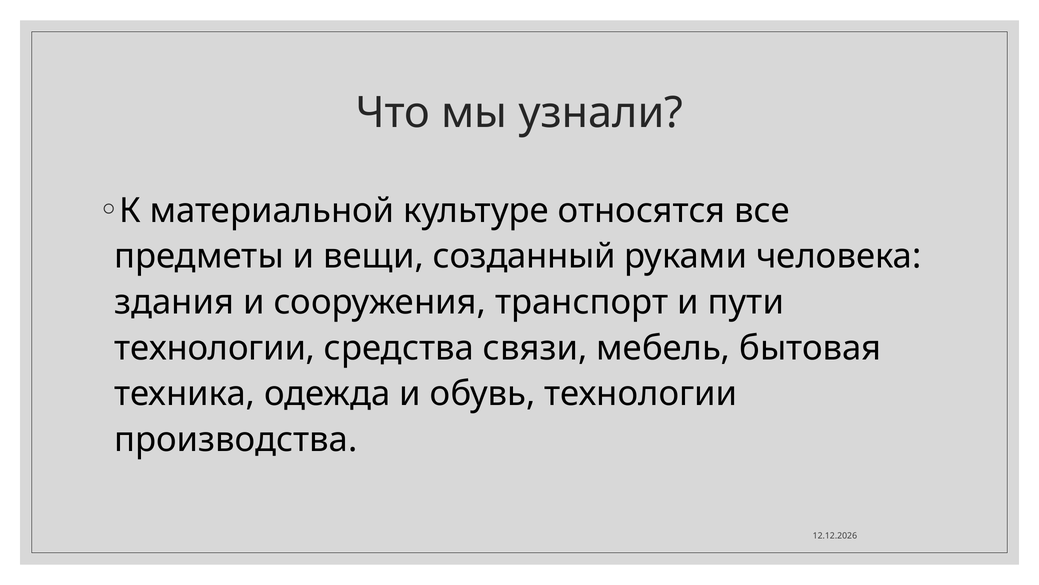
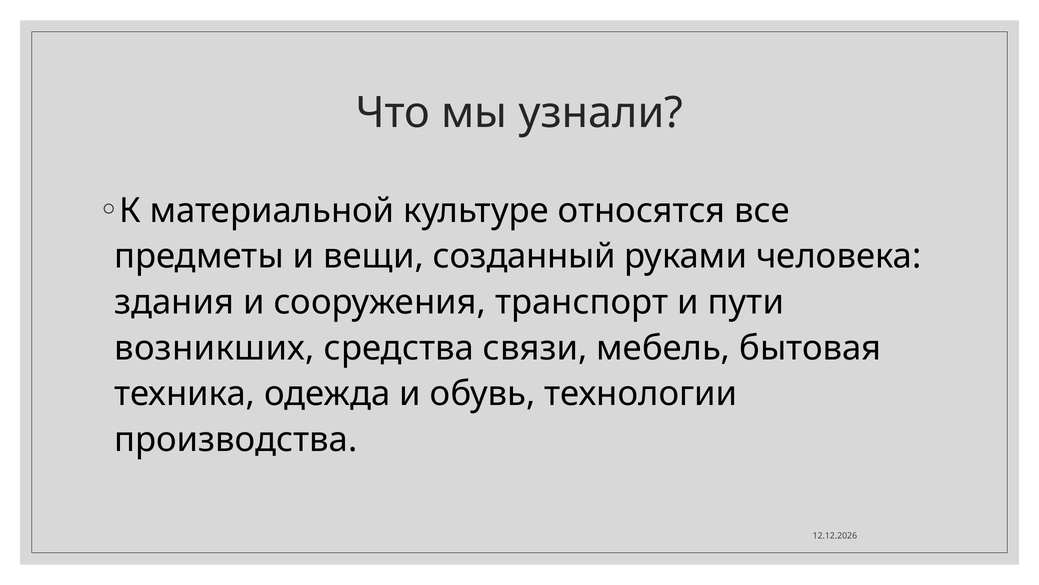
технологии: технологии -> возникших (214, 348)
